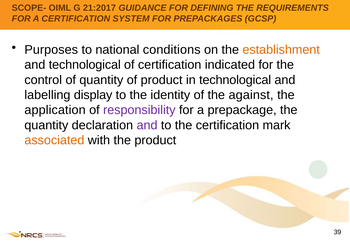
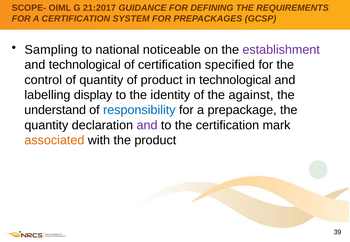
Purposes: Purposes -> Sampling (51, 50)
conditions: conditions -> noticeable (172, 50)
establishment colour: orange -> purple (281, 50)
indicated: indicated -> specified (230, 65)
application: application -> understand (55, 110)
responsibility colour: purple -> blue (139, 110)
